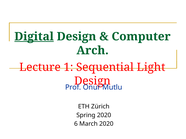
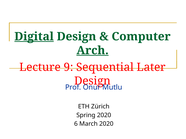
Arch underline: none -> present (93, 51)
1: 1 -> 9 (68, 67)
Light: Light -> Later (151, 67)
